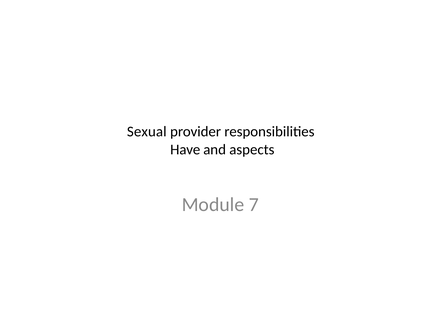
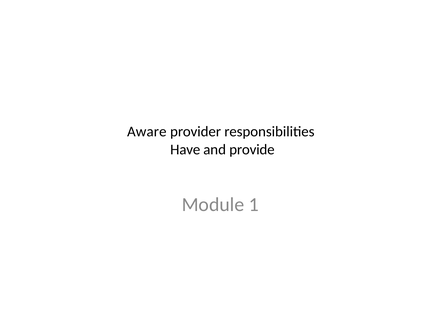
Sexual: Sexual -> Aware (147, 132)
aspects: aspects -> provide (252, 149)
7: 7 -> 1 (254, 205)
